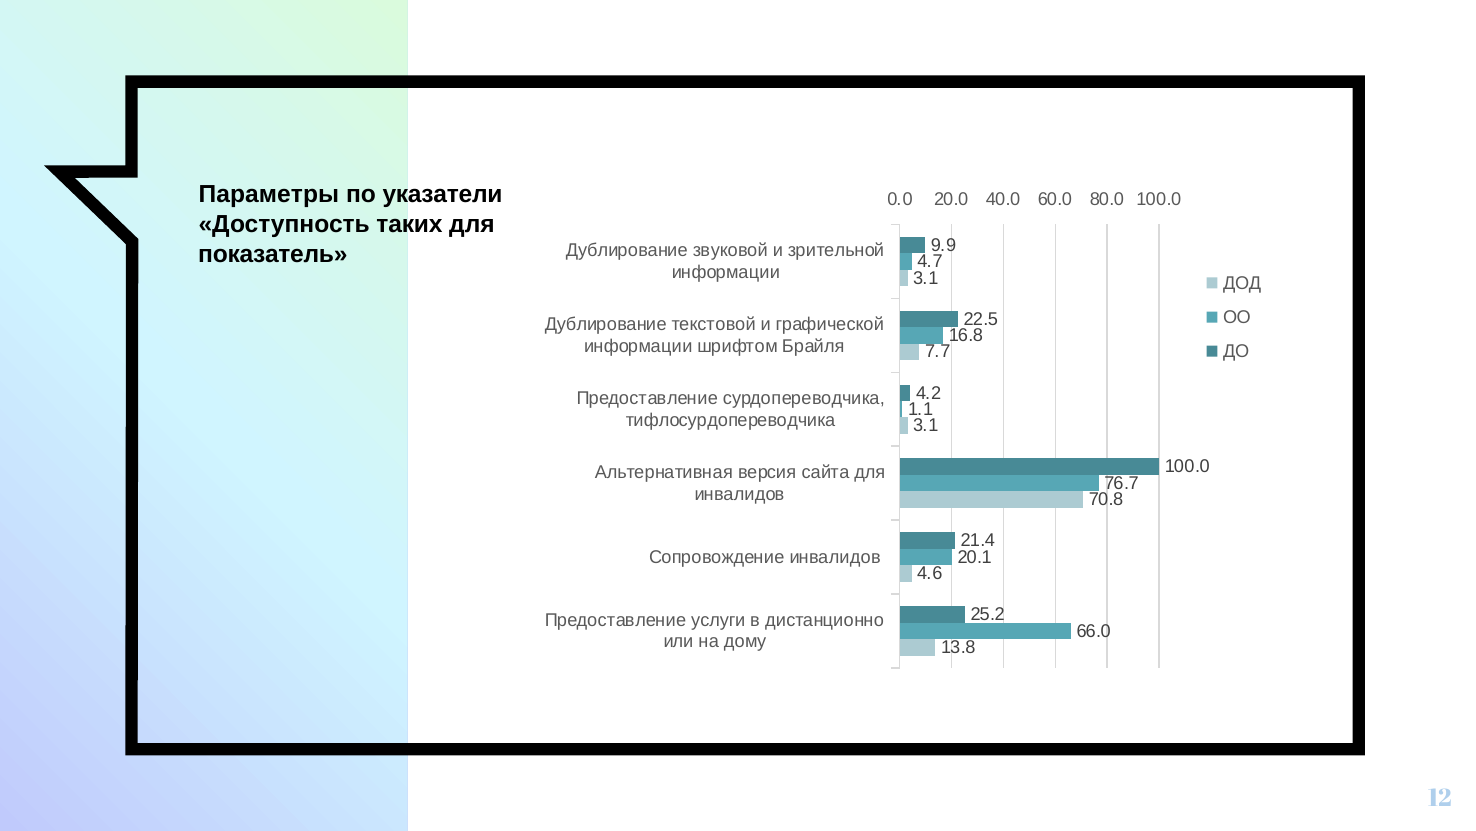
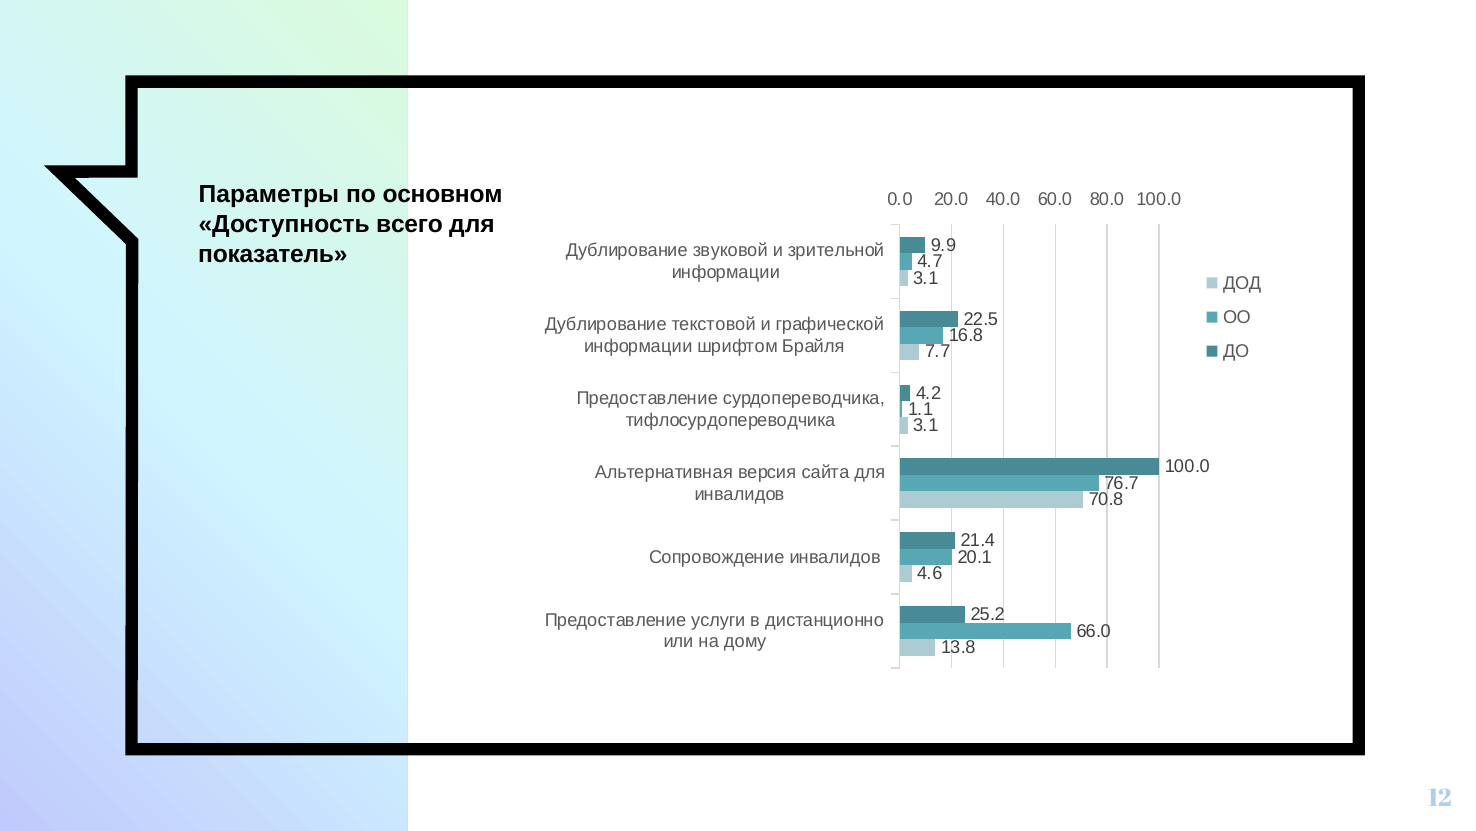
указатели: указатели -> основном (442, 195)
таких: таких -> всего (410, 224)
